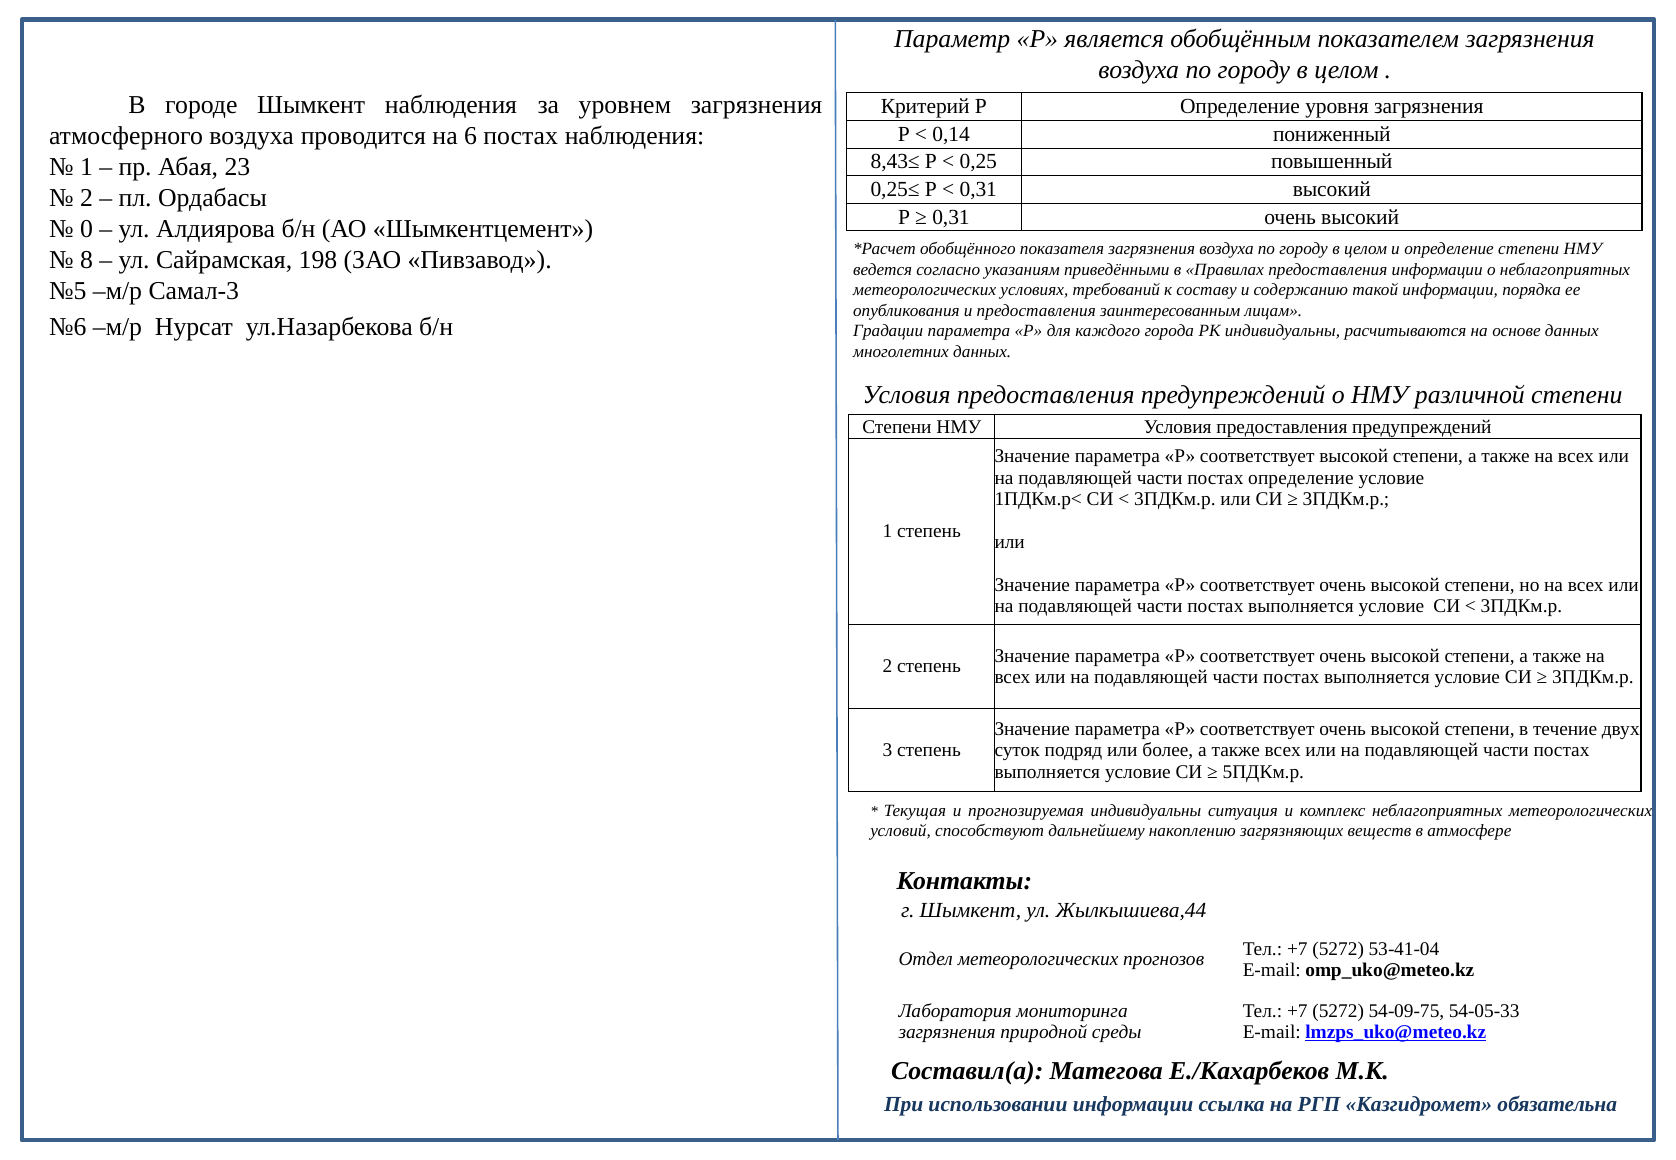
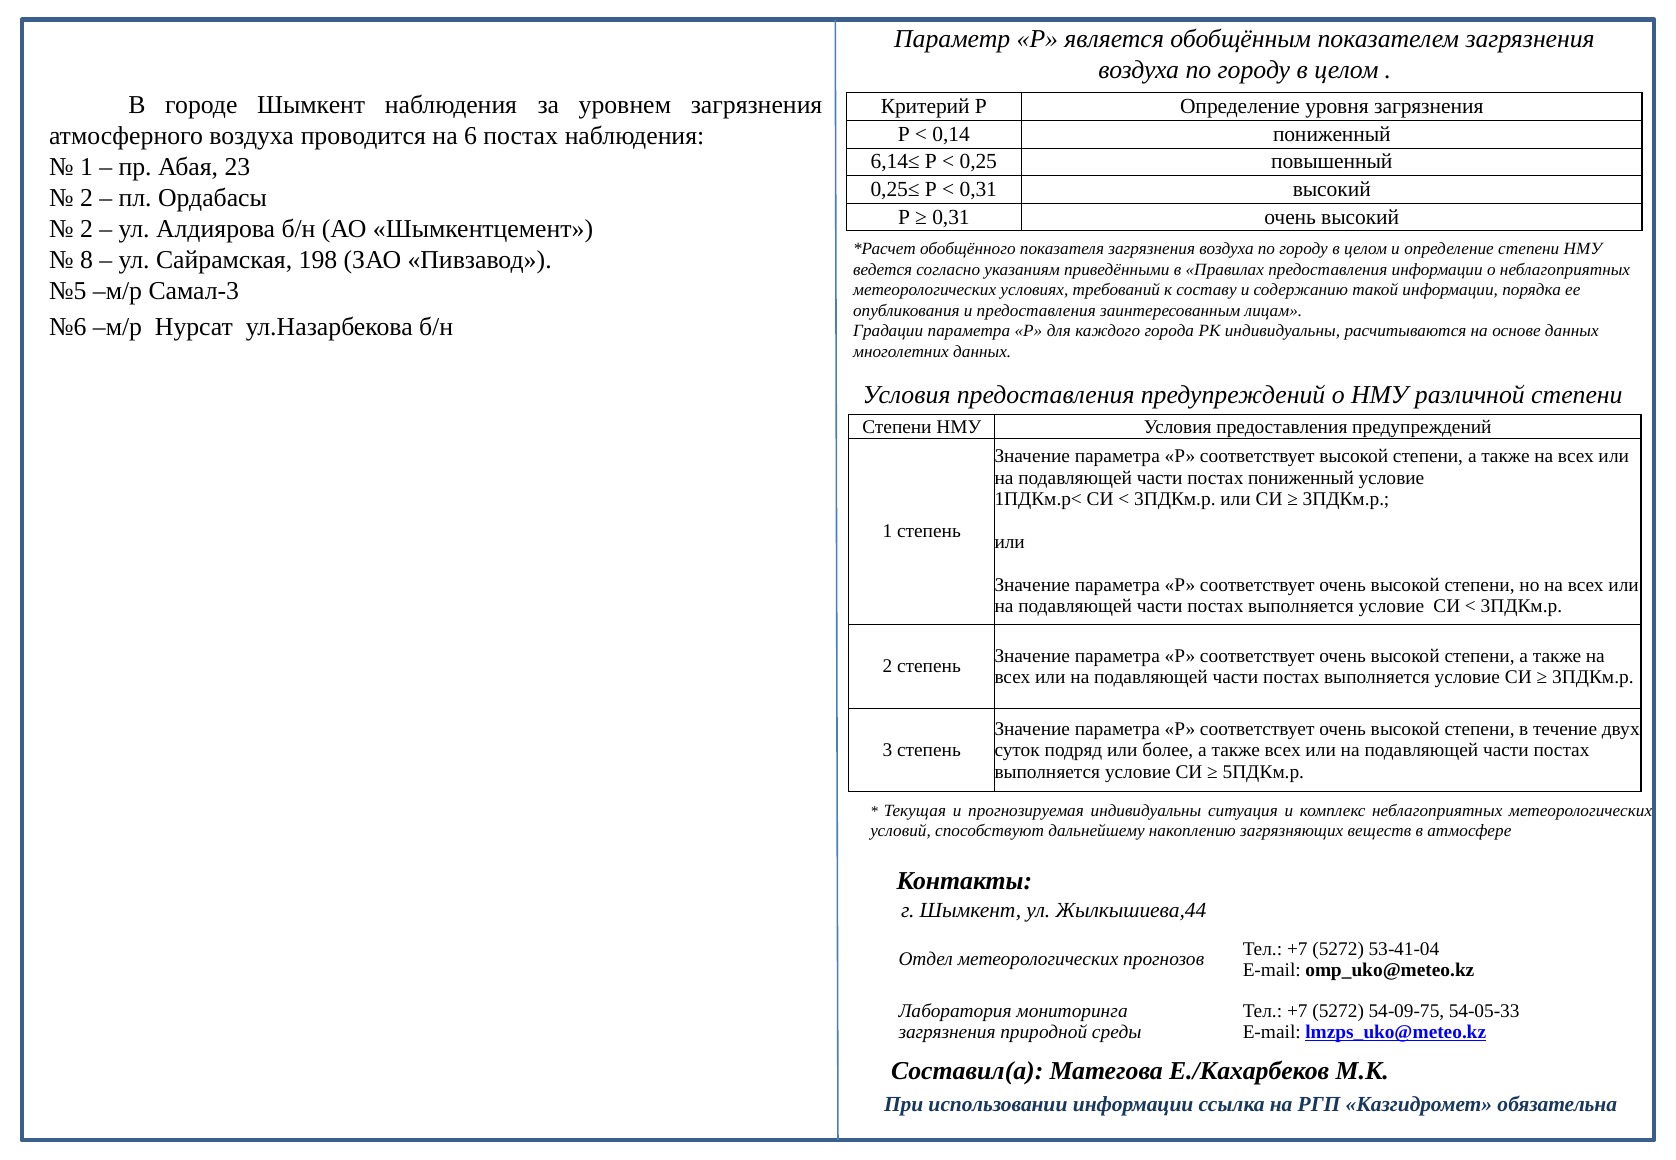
8,43≤: 8,43≤ -> 6,14≤ (895, 162)
0: 0 -> 2 (87, 229)
постах определение: определение -> пониженный (1301, 478)
